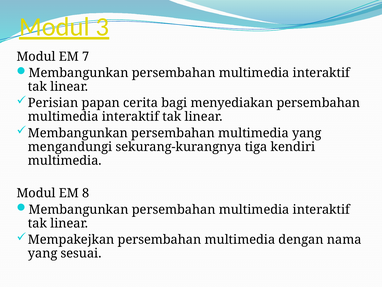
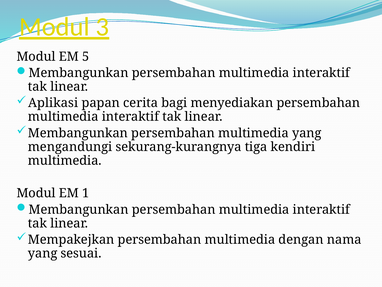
7: 7 -> 5 (86, 56)
Perisian: Perisian -> Aplikasi (53, 103)
8: 8 -> 1 (86, 193)
